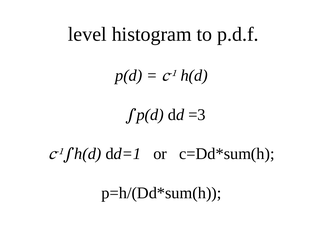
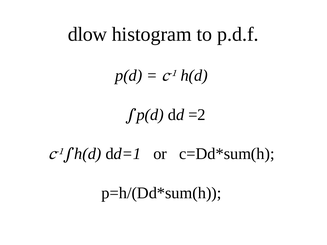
level: level -> dlow (87, 34)
=3: =3 -> =2 (197, 115)
